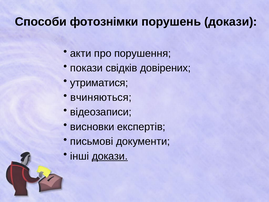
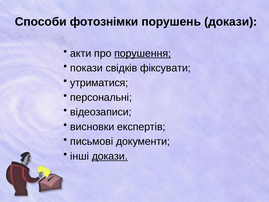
порушення underline: none -> present (143, 53)
довірених: довірених -> фіксувати (165, 68)
вчиняються: вчиняються -> персональні (101, 97)
